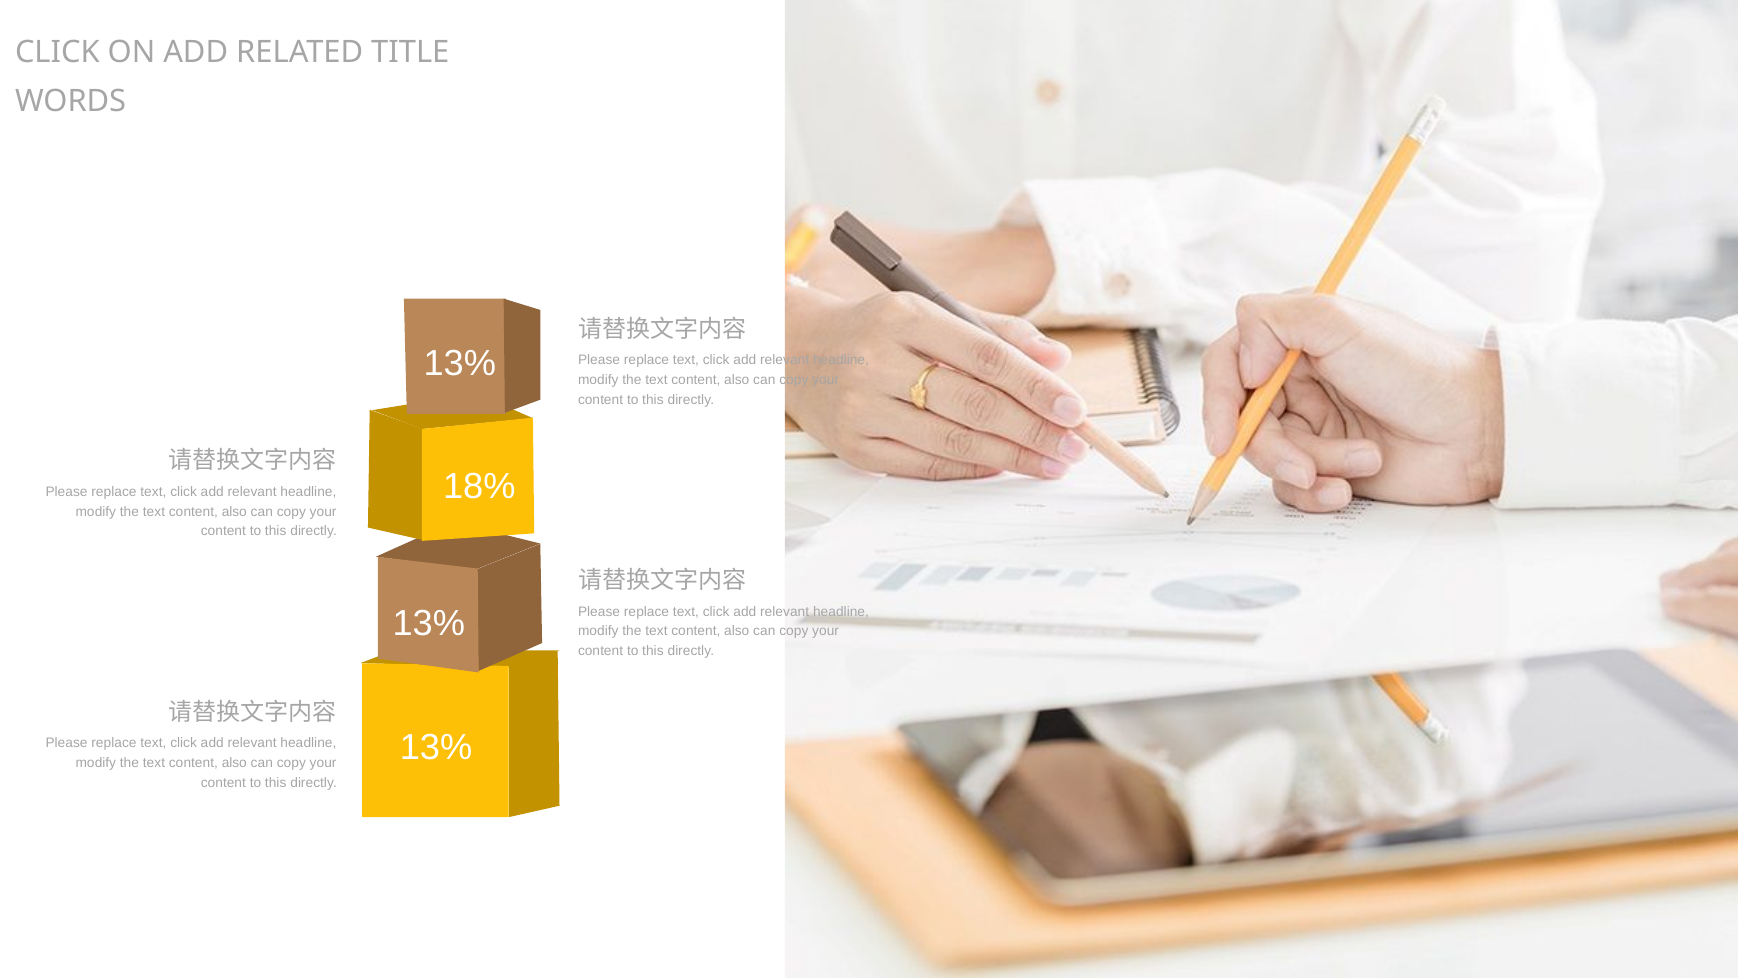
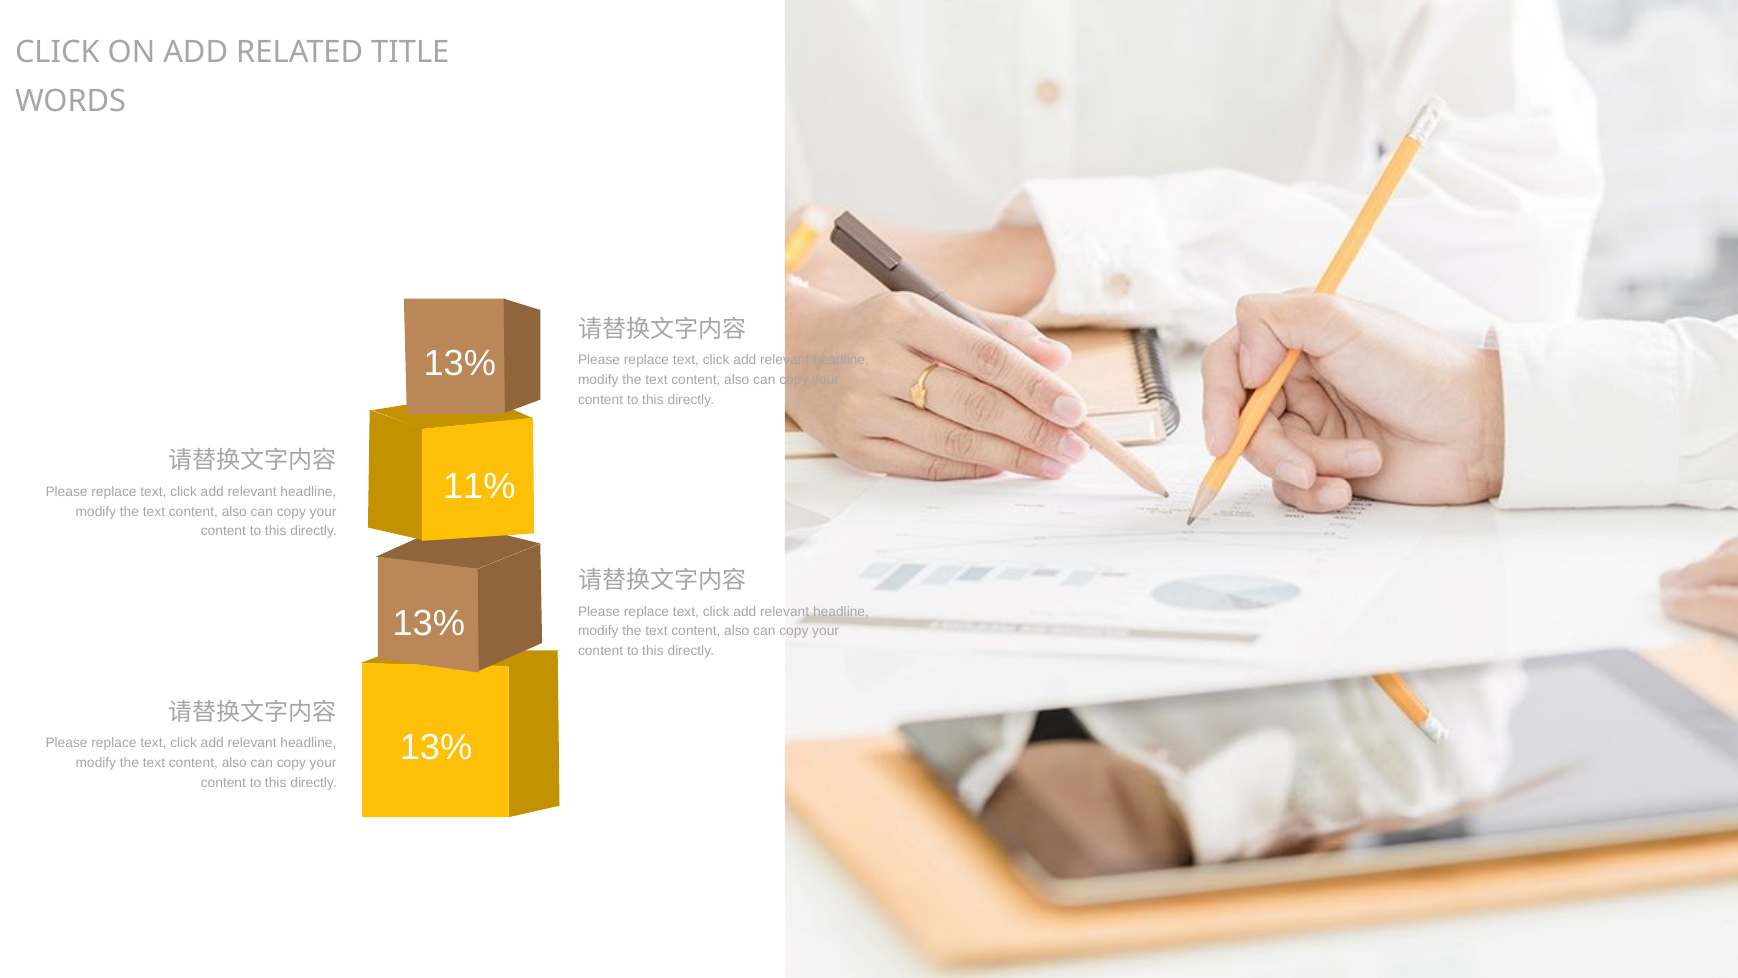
18%: 18% -> 11% (479, 486)
